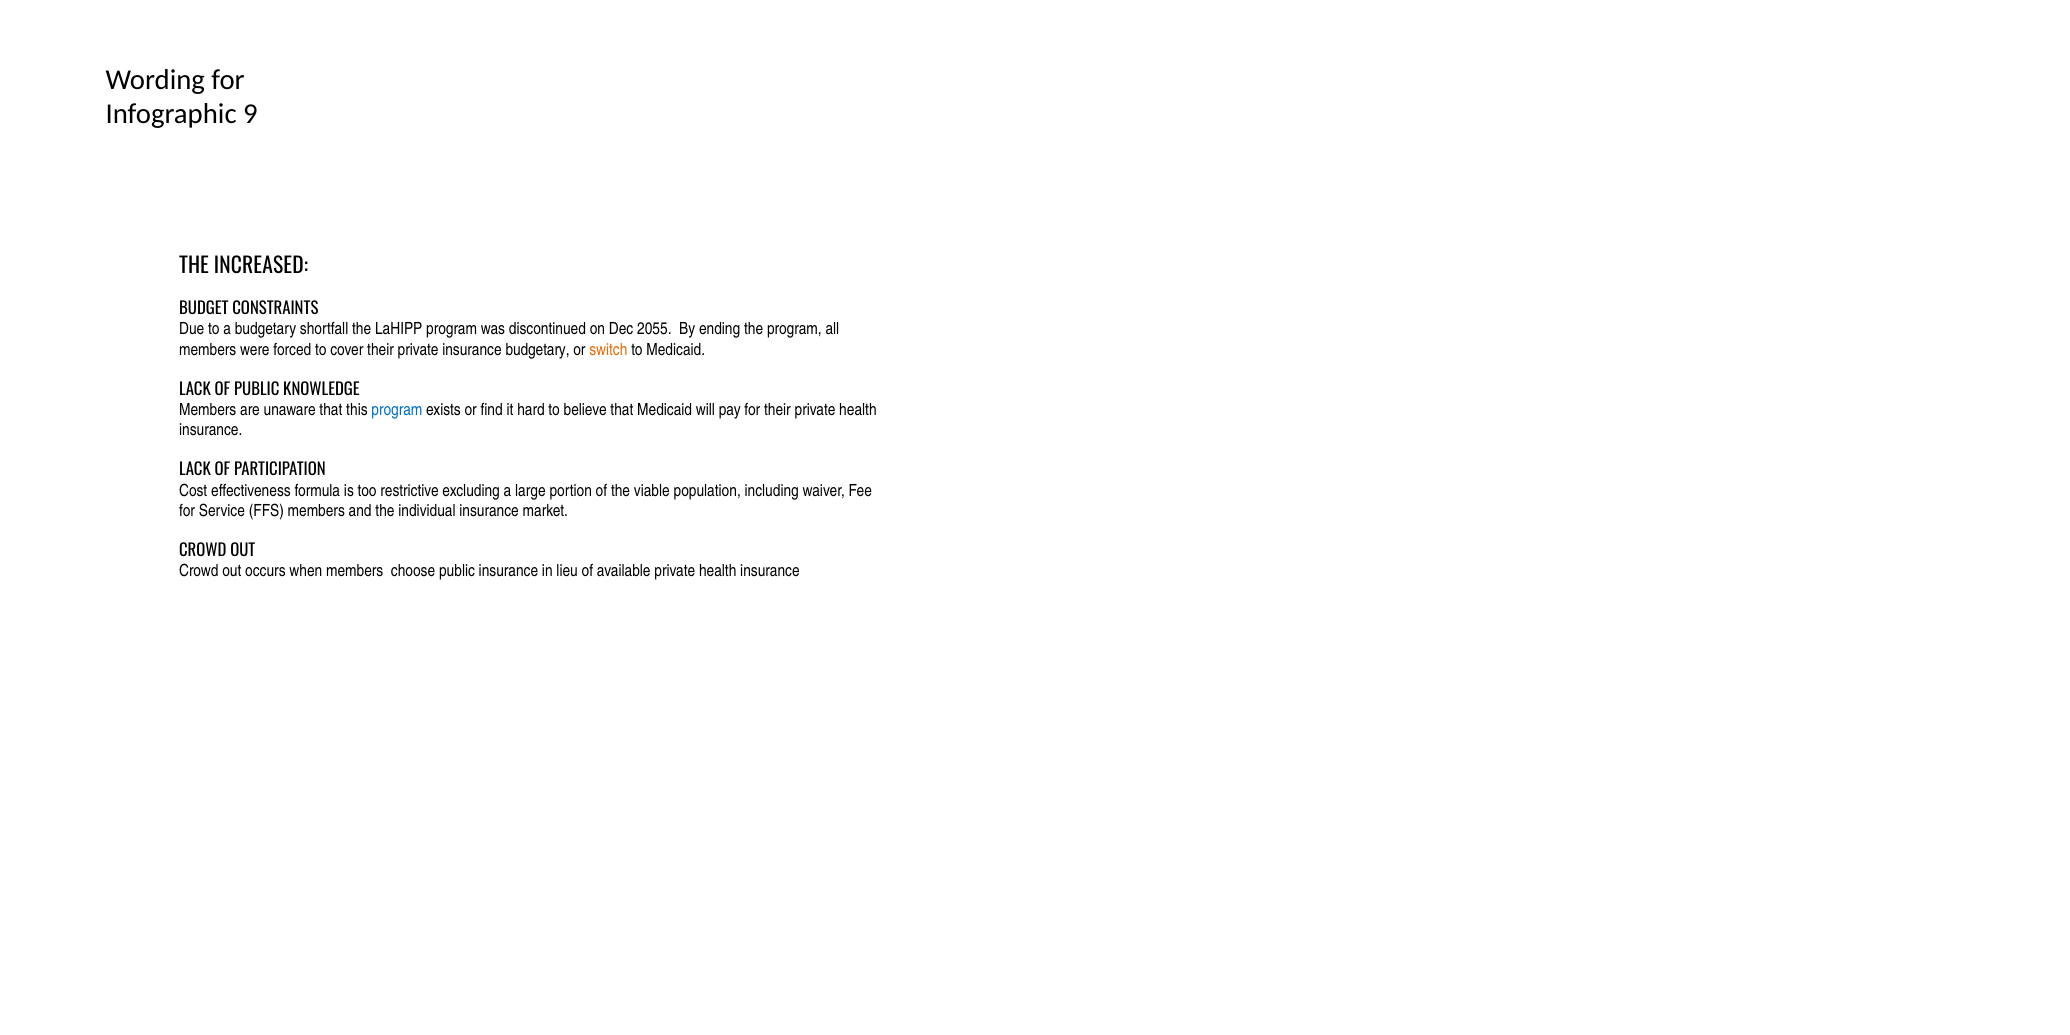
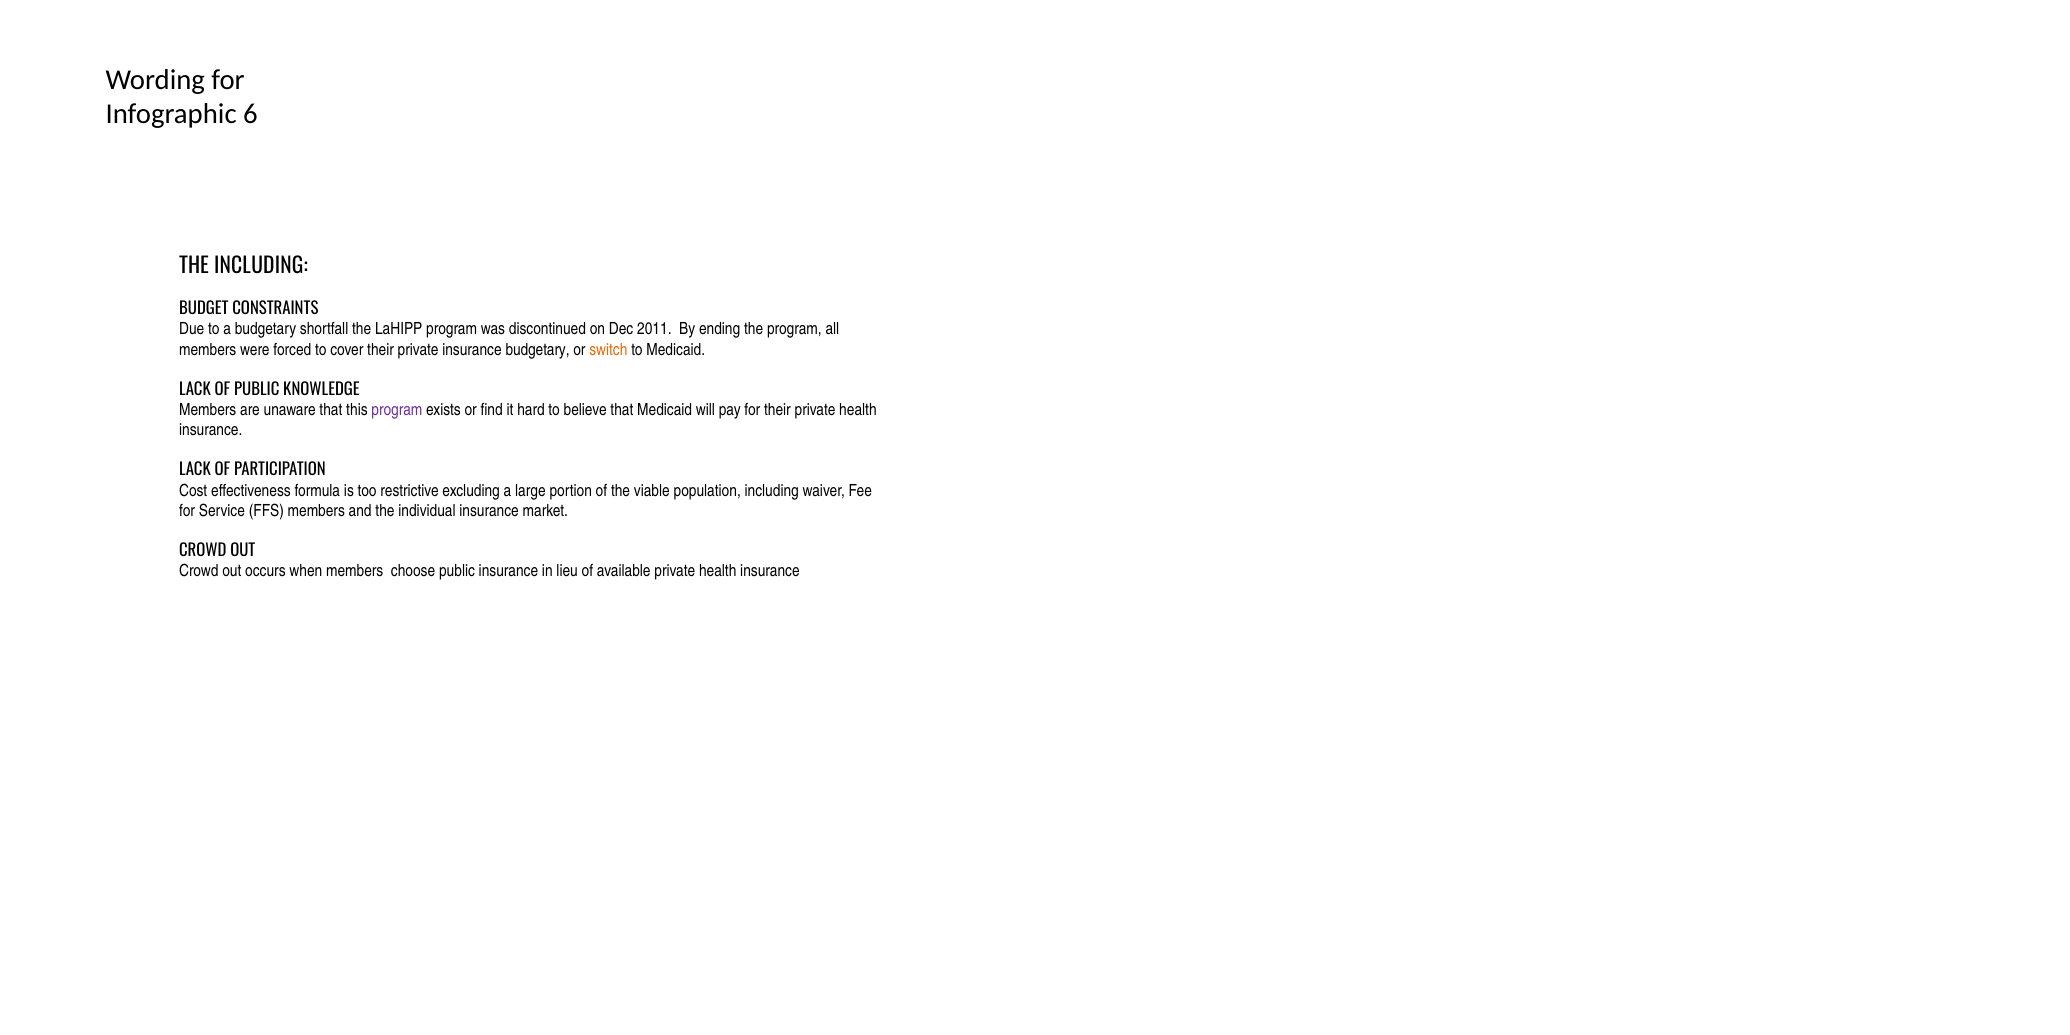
9: 9 -> 6 (250, 114)
THE INCREASED: INCREASED -> INCLUDING (261, 266)
2055: 2055 -> 2011 (654, 329)
program colour: blue -> purple (397, 410)
